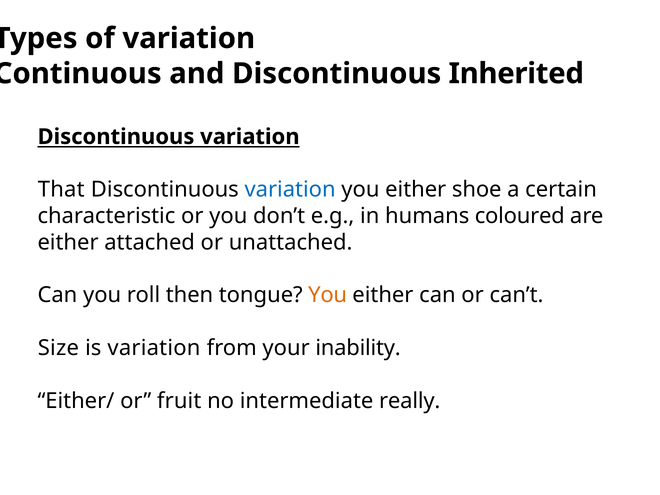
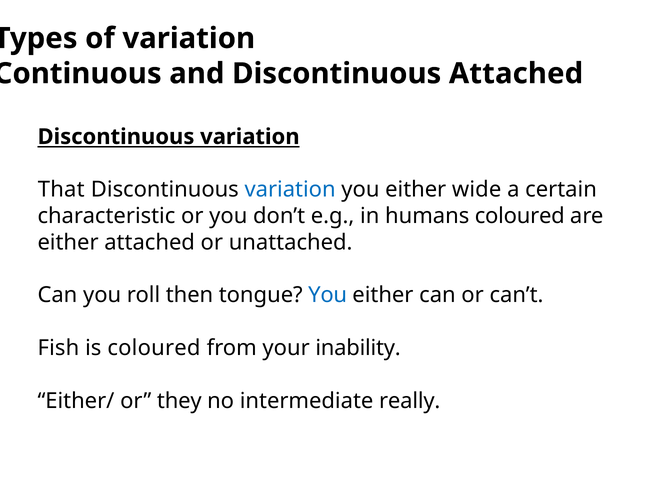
Discontinuous Inherited: Inherited -> Attached (516, 74)
shoe: shoe -> wide (477, 190)
You colour: orange -> blue (328, 295)
Size: Size -> Fish (58, 348)
is variation: variation -> coloured (154, 348)
fruit: fruit -> they (179, 401)
